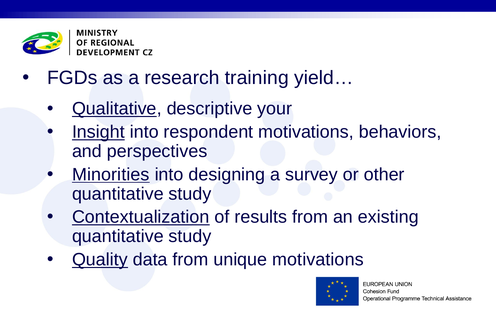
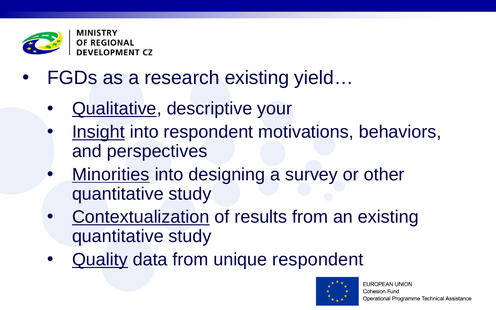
research training: training -> existing (257, 78)
unique motivations: motivations -> respondent (318, 260)
